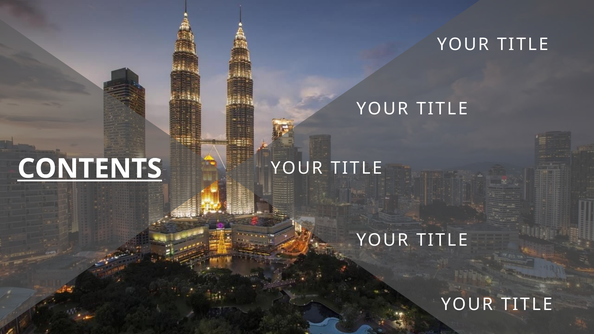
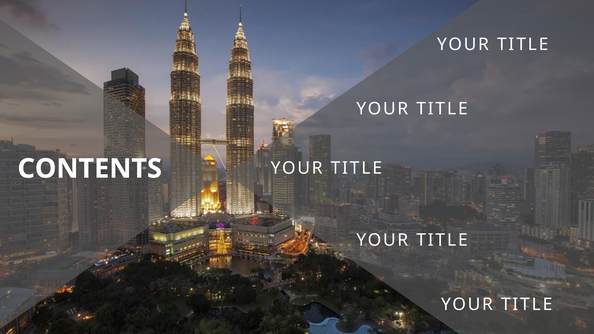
CONTENTS underline: present -> none (90, 169)
